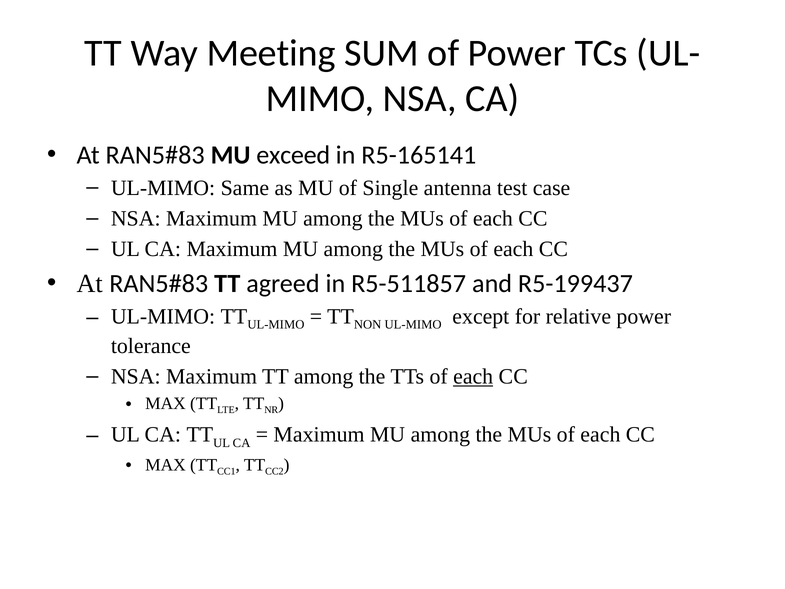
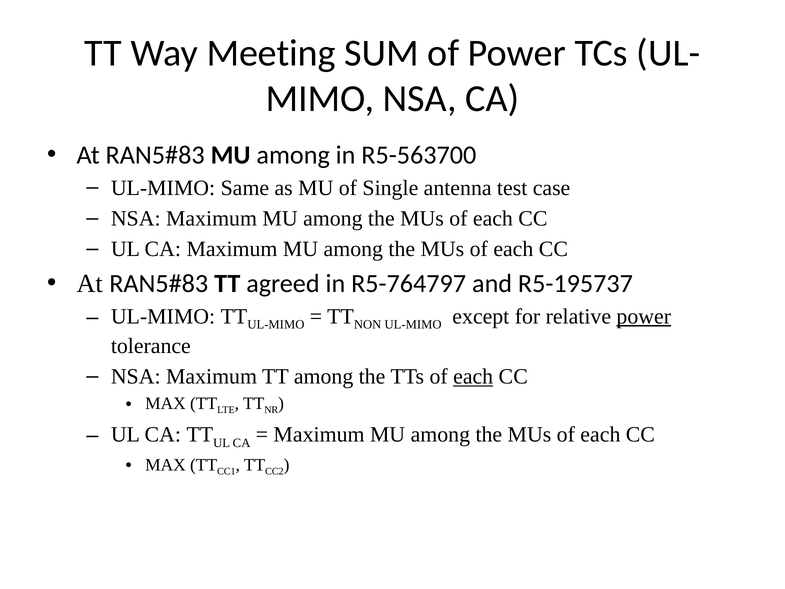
exceed: exceed -> among (293, 155)
R5-165141: R5-165141 -> R5-563700 (419, 155)
R5-511857: R5-511857 -> R5-764797 (409, 283)
R5-199437: R5-199437 -> R5-195737 (575, 283)
power underline: none -> present (644, 316)
